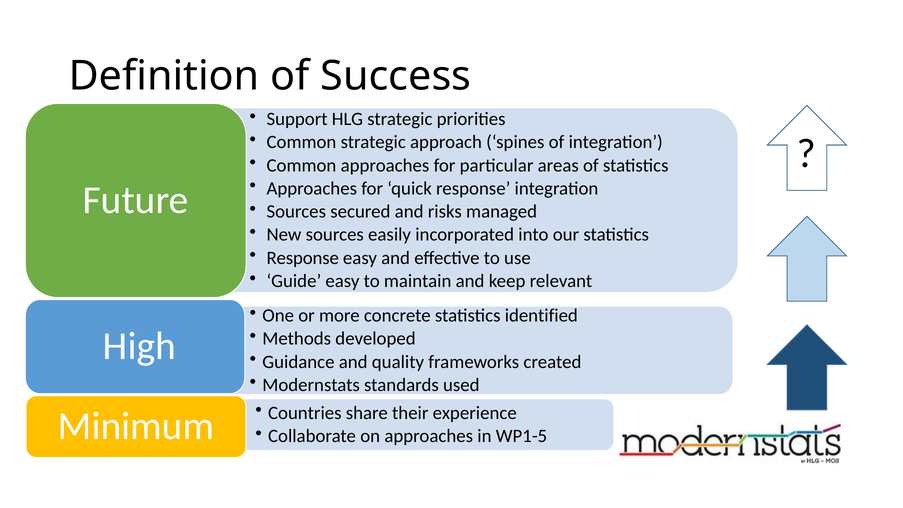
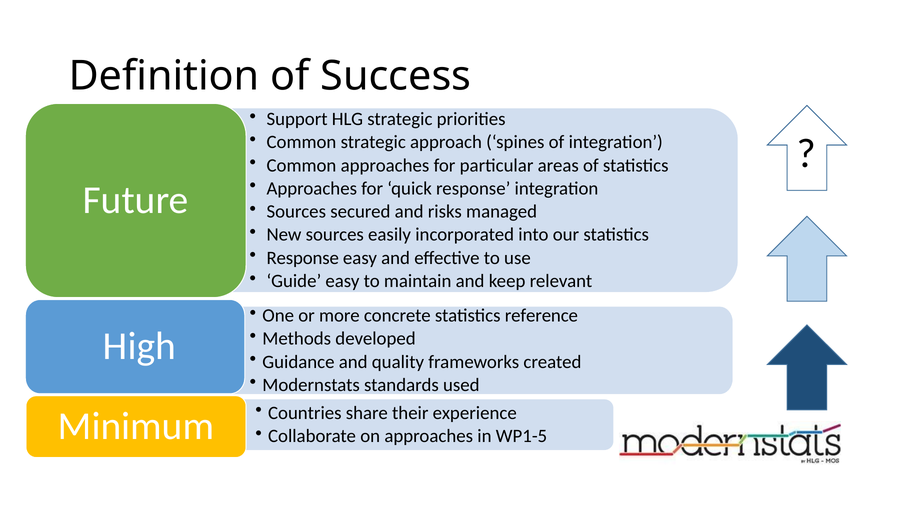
identified: identified -> reference (541, 316)
